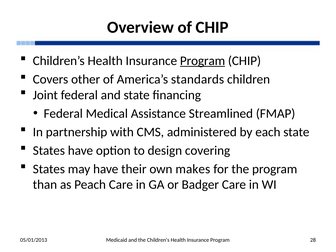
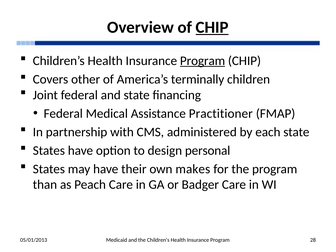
CHIP underline: none -> present (212, 27)
standards: standards -> terminally (198, 79)
Streamlined: Streamlined -> Practitioner (221, 114)
covering: covering -> personal (208, 150)
